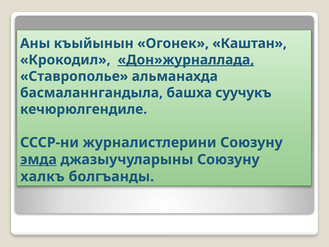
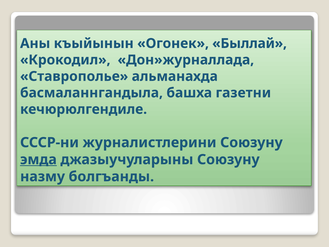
Каштан: Каштан -> Быллай (250, 43)
Дон»журналлада underline: present -> none (186, 60)
суучукъ: суучукъ -> газетни (243, 93)
халкъ: халкъ -> назму (43, 176)
